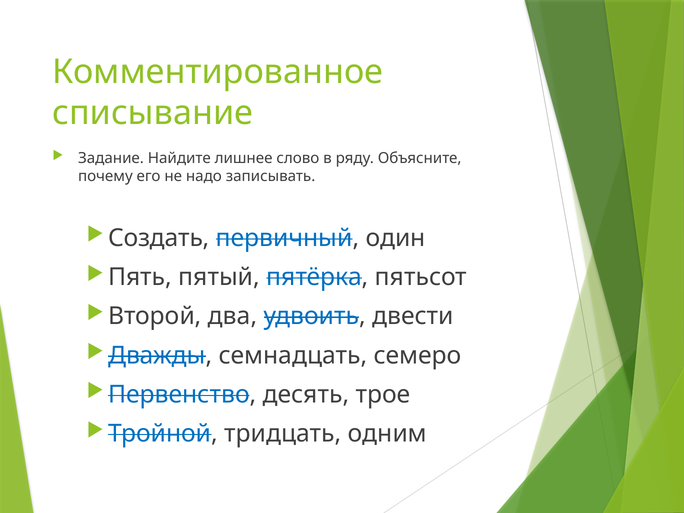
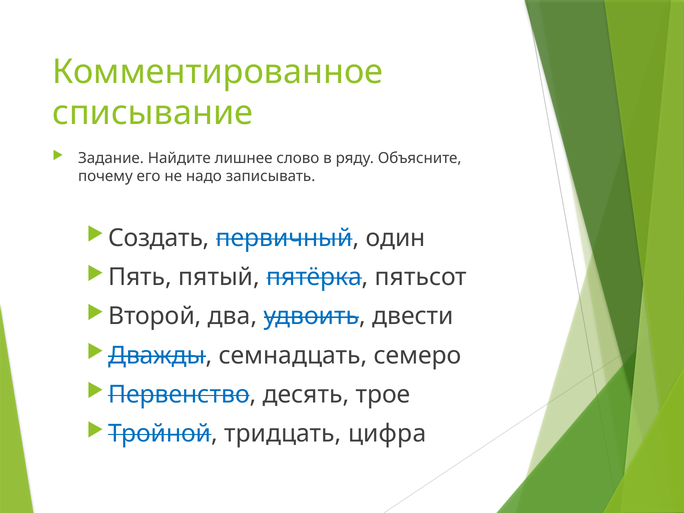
одним: одним -> цифра (387, 434)
